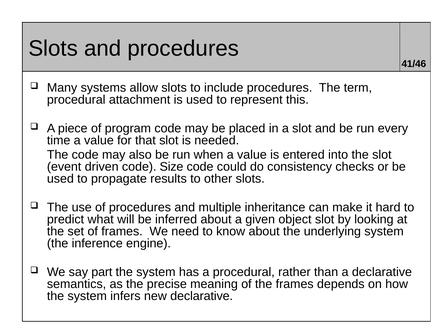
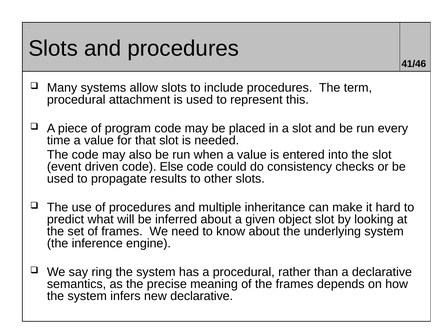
Size: Size -> Else (171, 167)
part: part -> ring (102, 272)
